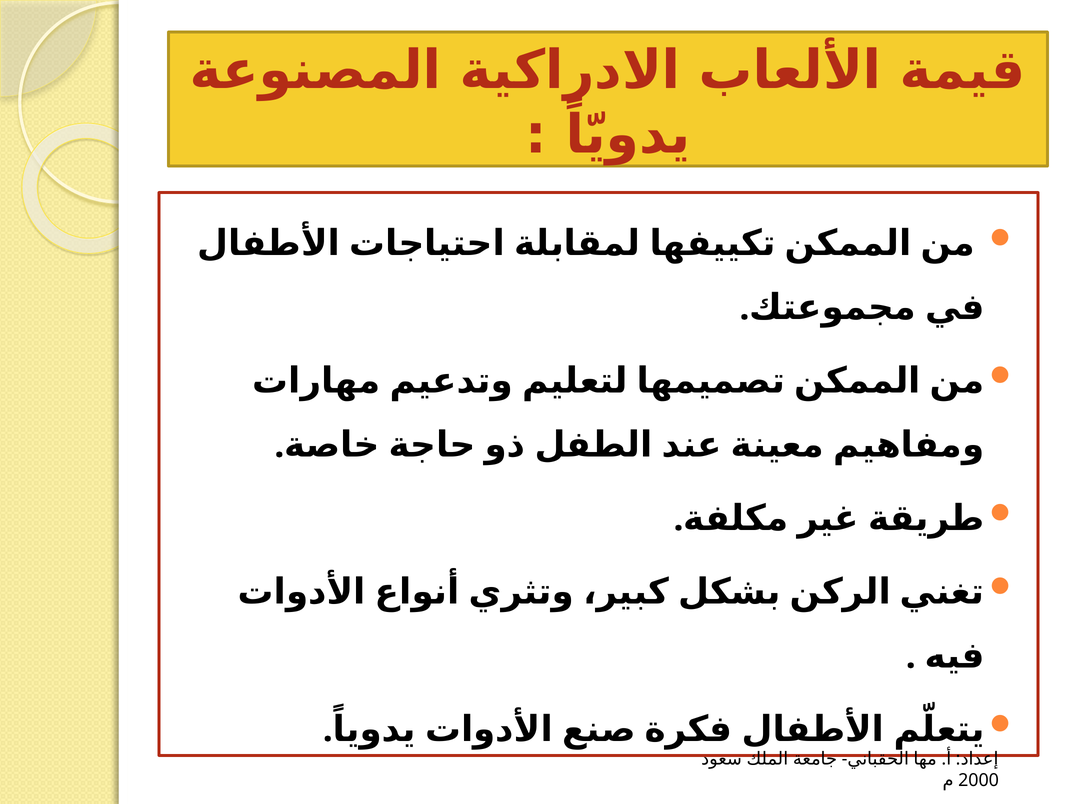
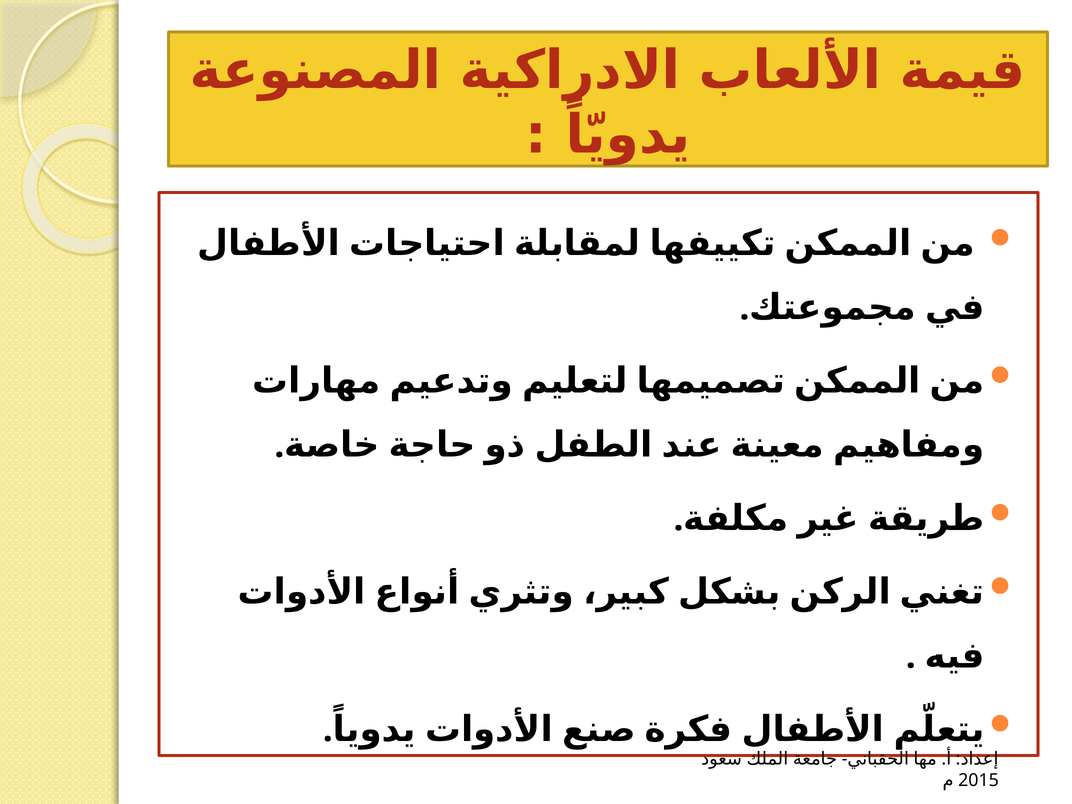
2000: 2000 -> 2015 (979, 780)
